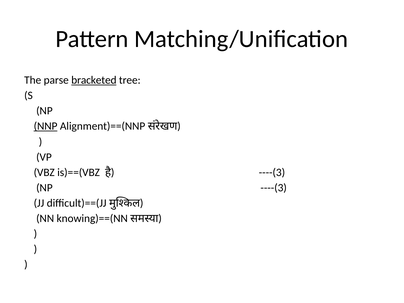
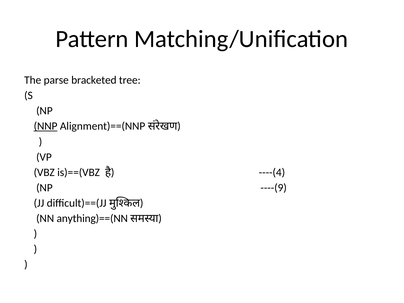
bracketed underline: present -> none (94, 80)
----(3: ----(3 -> ----(4 (272, 172)
NP ----(3: ----(3 -> ----(9 (274, 188)
knowing)==(NN: knowing)==(NN -> anything)==(NN (92, 218)
